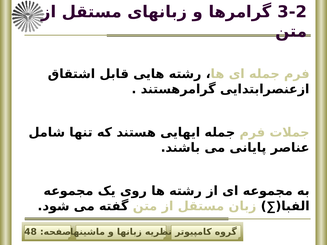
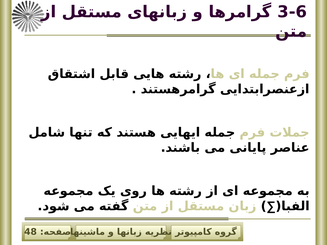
3-2: 3-2 -> 3-6 (292, 12)
